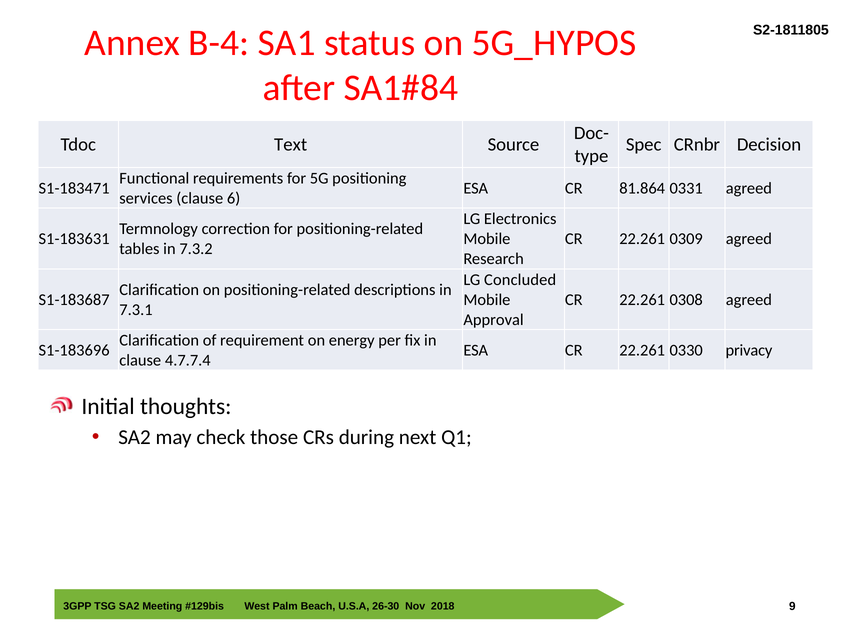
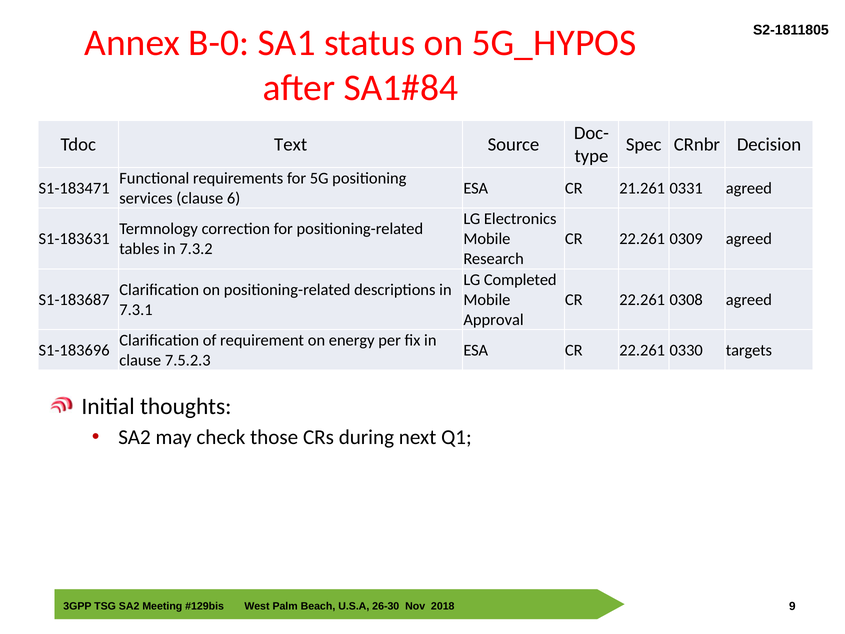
B-4: B-4 -> B-0 (219, 43)
81.864: 81.864 -> 21.261 (642, 188)
Concluded: Concluded -> Completed (520, 280)
privacy: privacy -> targets (749, 350)
4.7.7.4: 4.7.7.4 -> 7.5.2.3 (188, 360)
